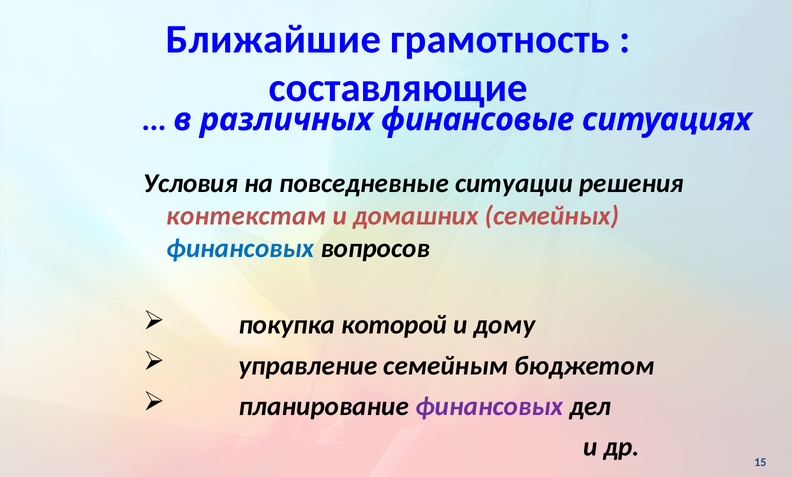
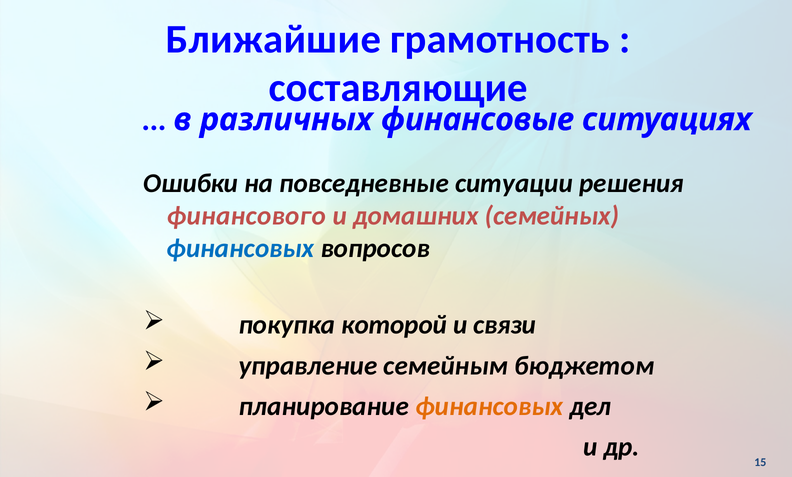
Условия: Условия -> Ошибки (191, 184)
контекстам: контекстам -> финансового (246, 216)
дому: дому -> связи (505, 325)
финансовых colour: purple -> orange (489, 407)
